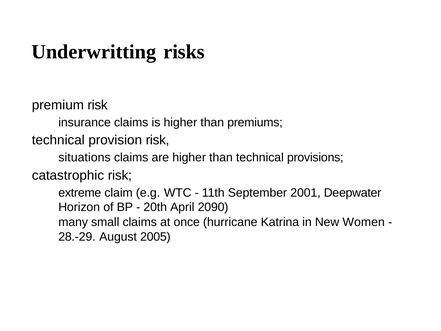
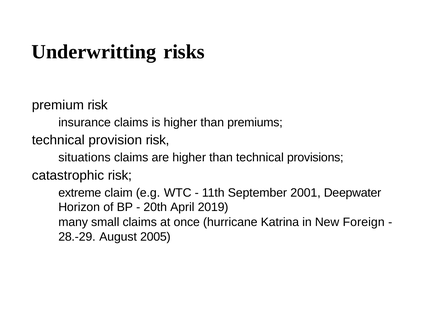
2090: 2090 -> 2019 (213, 207)
Women: Women -> Foreign (364, 222)
